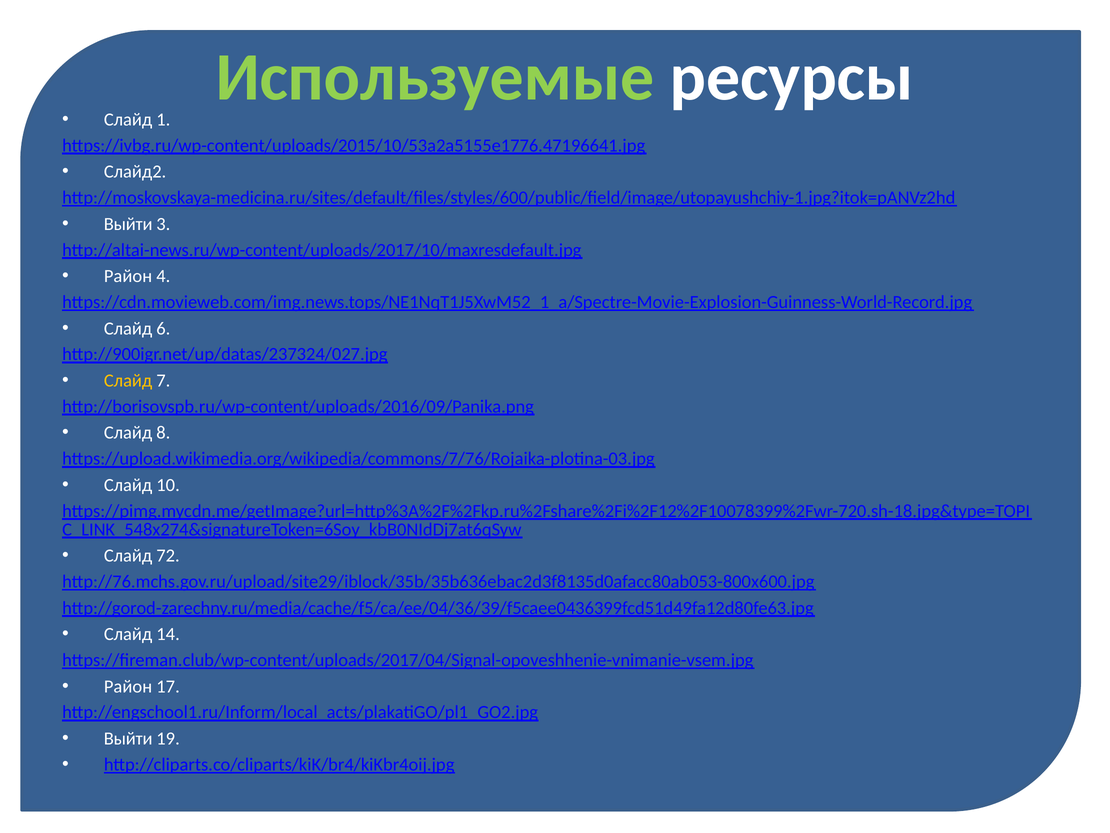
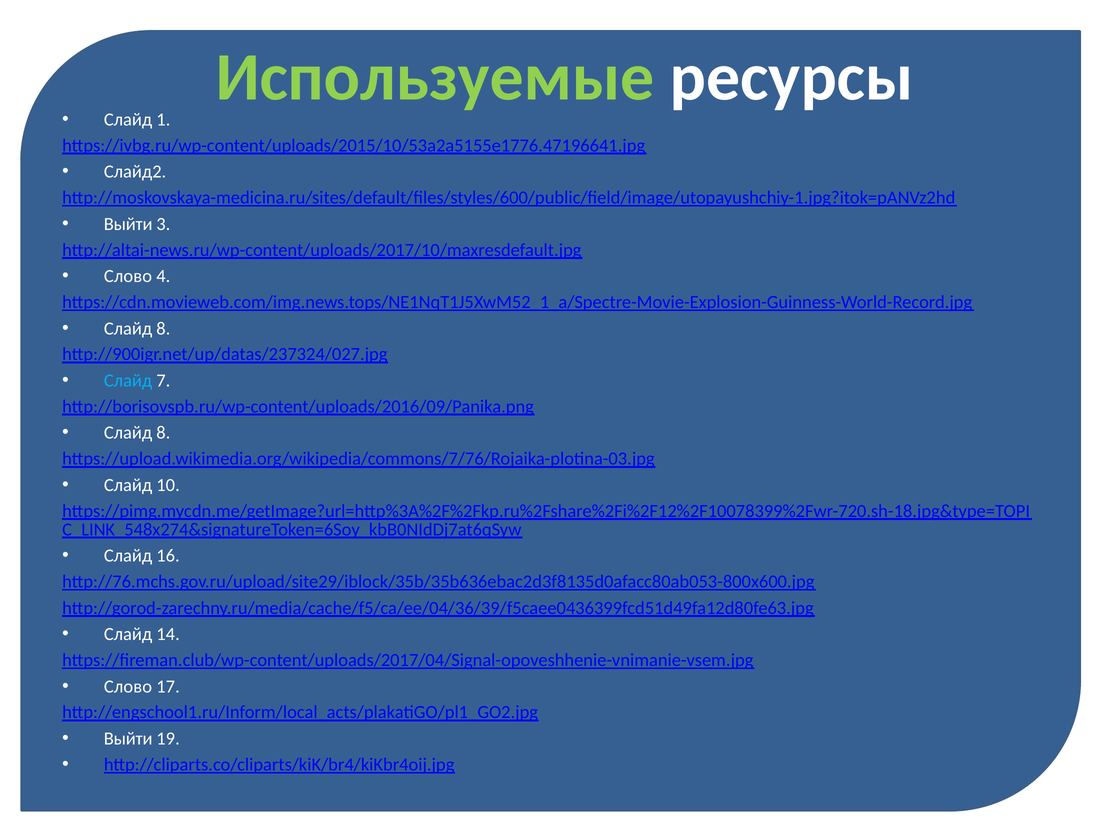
Район: Район -> Слово (128, 276)
6: 6 -> 8 (163, 328)
Слайд colour: yellow -> light blue (128, 380)
72: 72 -> 16 (168, 555)
Район: Район -> Слово (128, 686)
